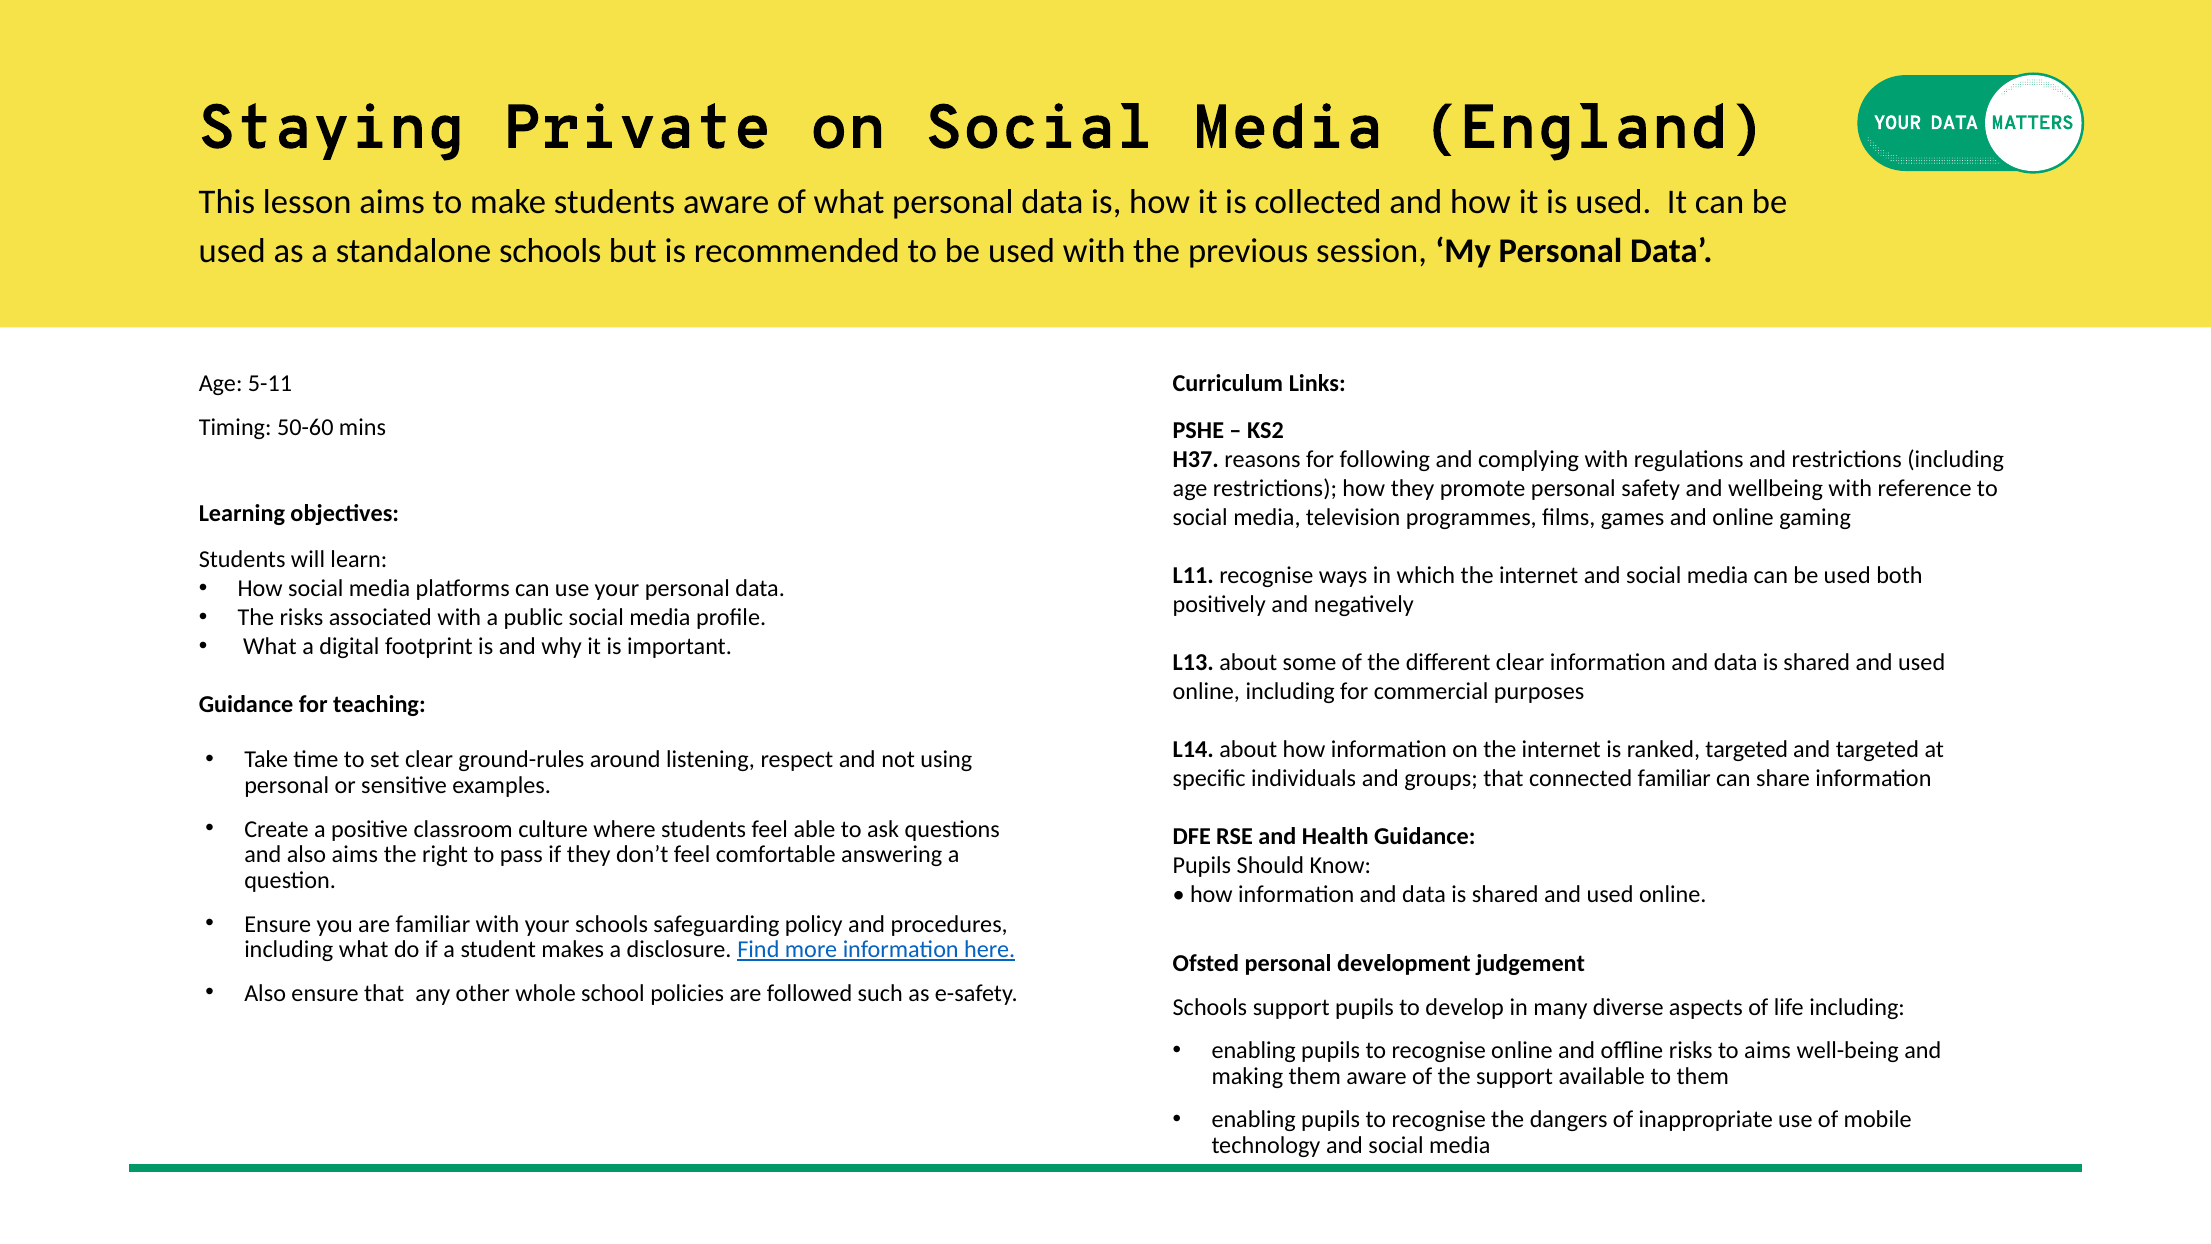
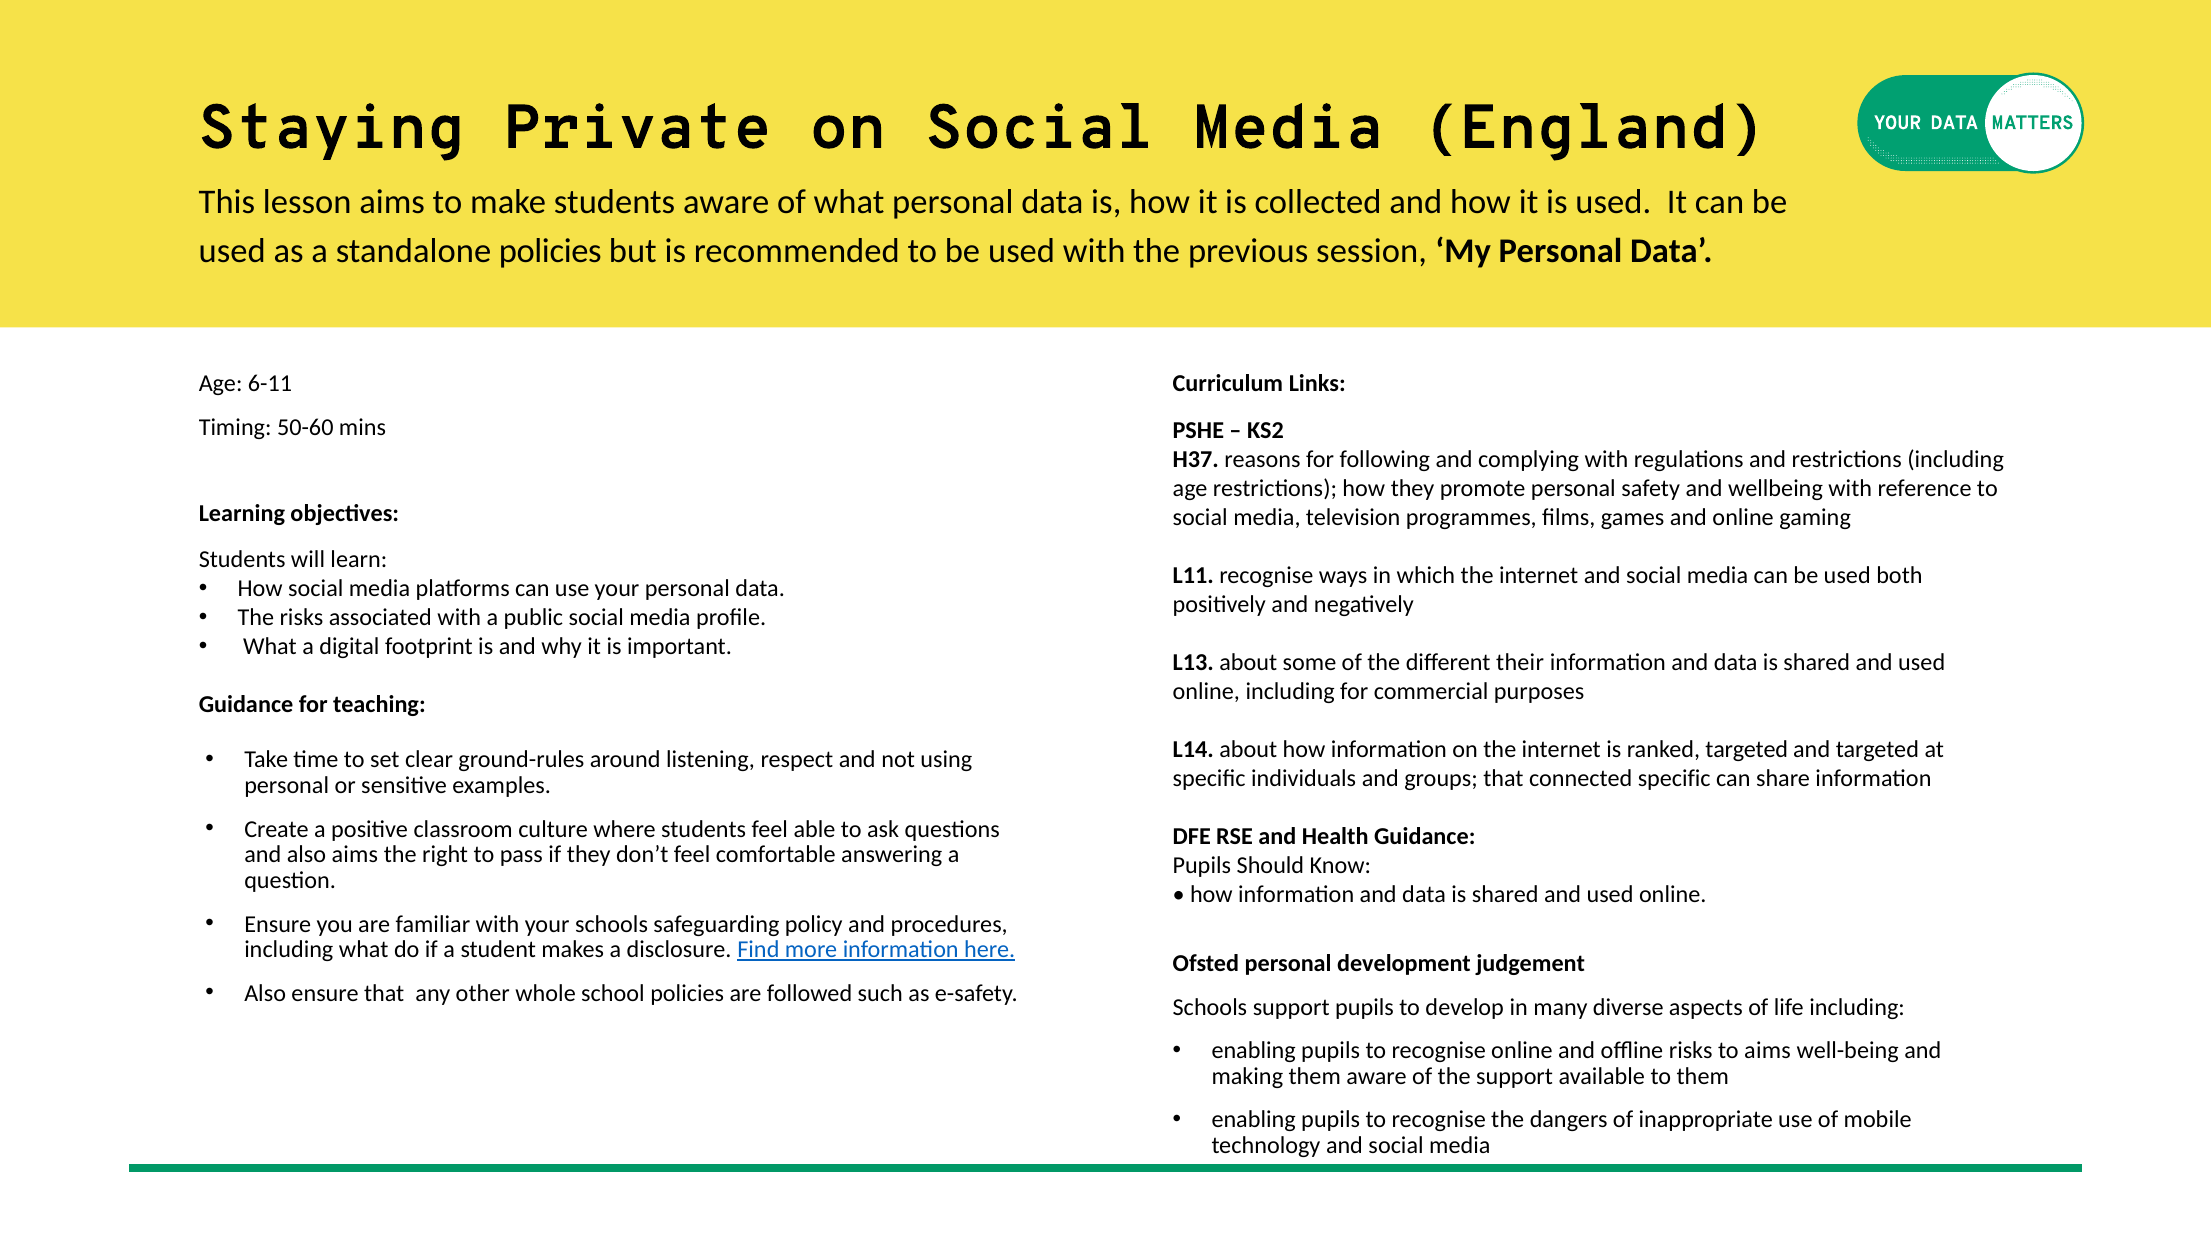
standalone schools: schools -> policies (550, 251)
5-11: 5-11 -> 6-11 (270, 384)
different clear: clear -> their (1520, 662)
connected familiar: familiar -> specific (1674, 778)
